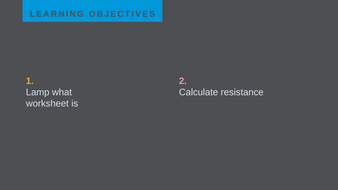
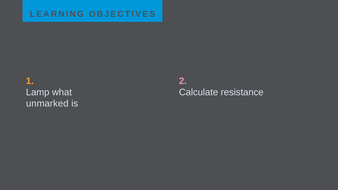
worksheet: worksheet -> unmarked (47, 104)
